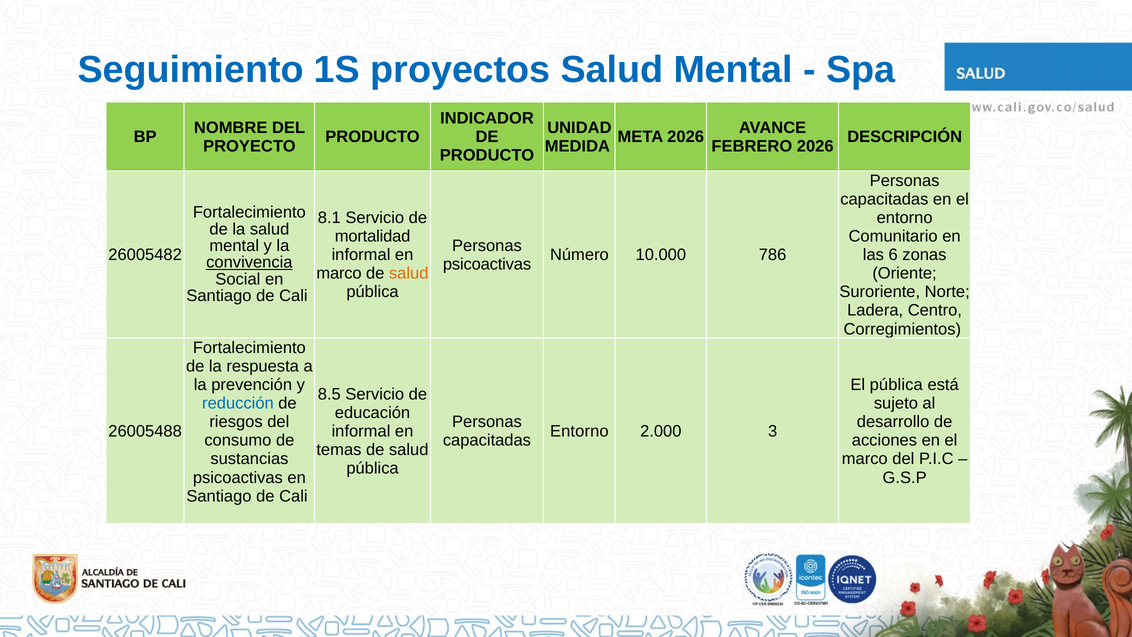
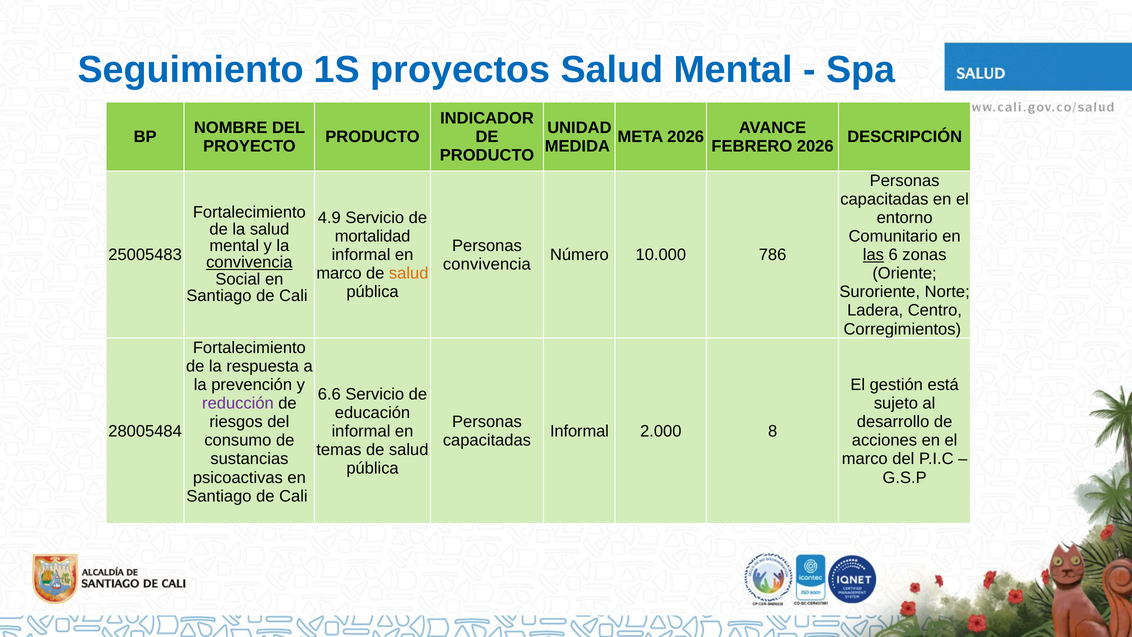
8.1: 8.1 -> 4.9 (329, 218)
26005482: 26005482 -> 25005483 (145, 255)
las underline: none -> present (873, 255)
psicoactivas: psicoactivas -> convivencia (487, 264)
El pública: pública -> gestión (896, 385)
8.5: 8.5 -> 6.6 (329, 394)
reducción colour: blue -> purple (238, 403)
26005488: 26005488 -> 28005484 (145, 431)
Entorno: Entorno -> Informal (579, 431)
3: 3 -> 8 (773, 431)
